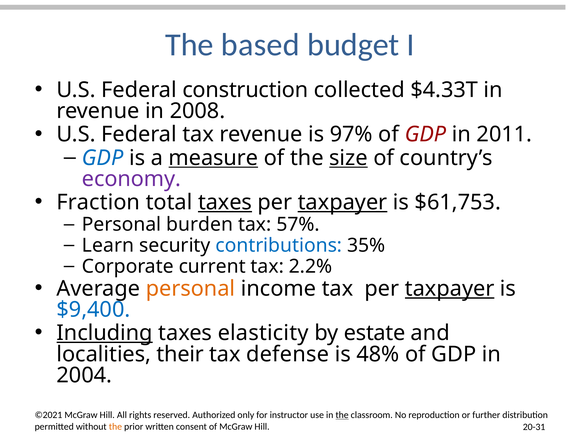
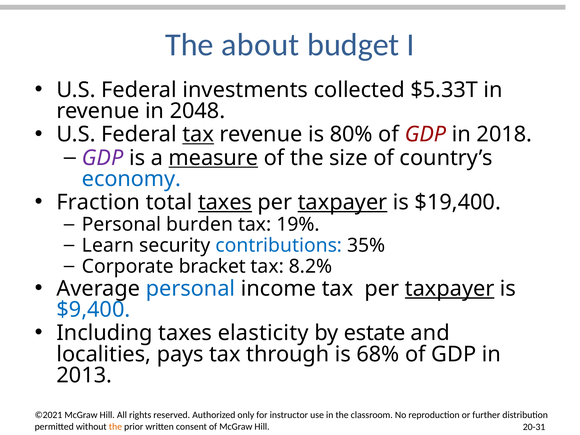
based: based -> about (260, 45)
construction: construction -> investments (245, 90)
$4.33T: $4.33T -> $5.33T (444, 90)
2008: 2008 -> 2048 (197, 111)
tax underline: none -> present (198, 134)
97%: 97% -> 80% (351, 134)
2011: 2011 -> 2018 (504, 134)
GDP colour: blue -> purple (103, 158)
size underline: present -> none (348, 158)
economy colour: purple -> blue (131, 179)
$61,753: $61,753 -> $19,400 (458, 202)
57%: 57% -> 19% (298, 225)
current: current -> bracket (212, 266)
2.2%: 2.2% -> 8.2% (311, 266)
personal colour: orange -> blue (190, 289)
Including underline: present -> none (105, 333)
their: their -> pays (180, 354)
defense: defense -> through (288, 354)
48%: 48% -> 68% (378, 354)
2004: 2004 -> 2013 (84, 375)
the underline: present -> none (342, 415)
